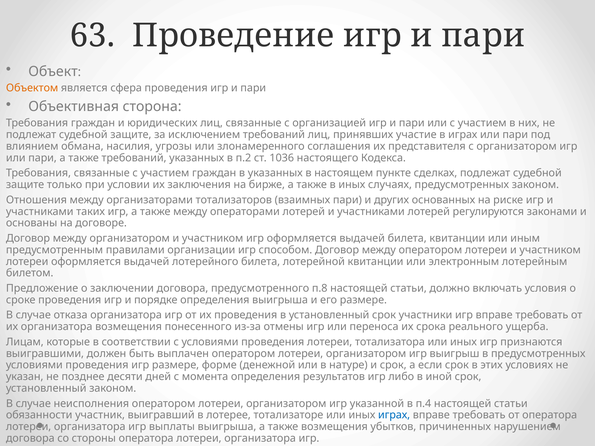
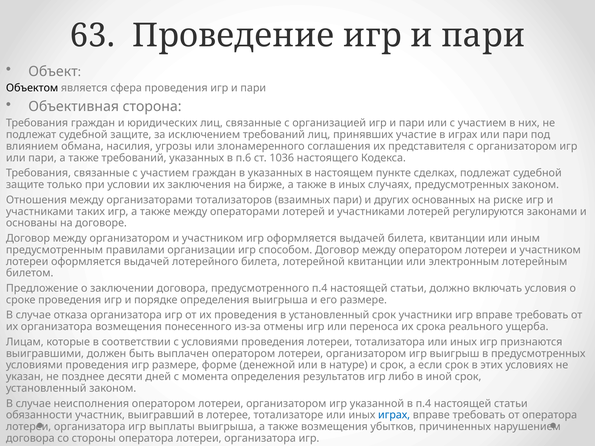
Объектом colour: orange -> black (32, 88)
п.2: п.2 -> п.6 (243, 158)
предусмотренного п.8: п.8 -> п.4 (320, 288)
